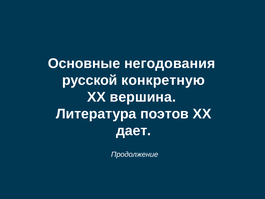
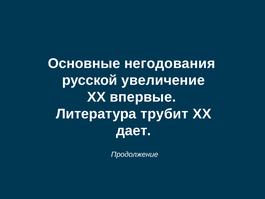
конкретную: конкретную -> увеличение (163, 80)
вершина: вершина -> впервые (143, 97)
поэтов: поэтов -> трубит (164, 114)
